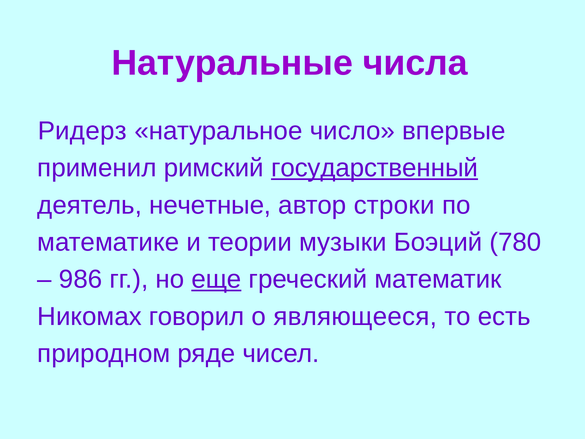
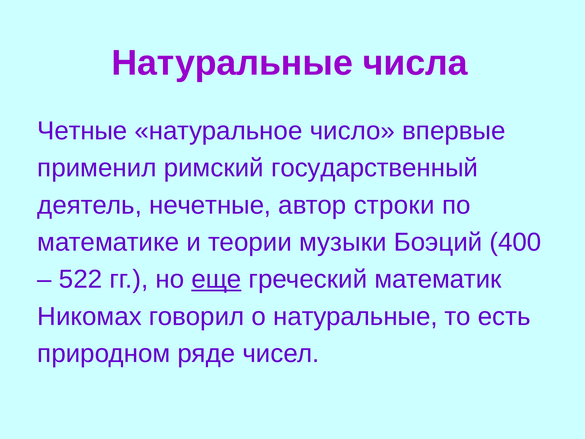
Ридерз: Ридерз -> Четные (82, 131)
государственный underline: present -> none (375, 168)
780: 780 -> 400 (515, 242)
986: 986 -> 522 (81, 279)
о являющееся: являющееся -> натуральные (355, 316)
